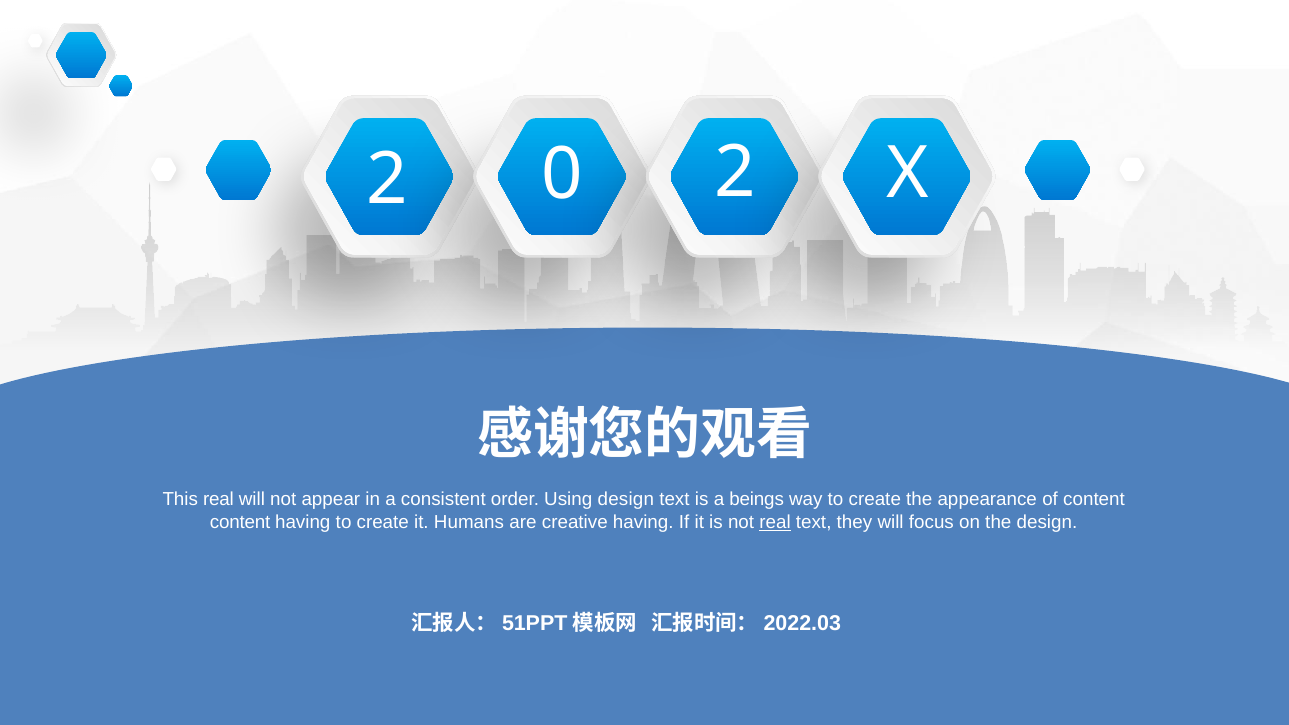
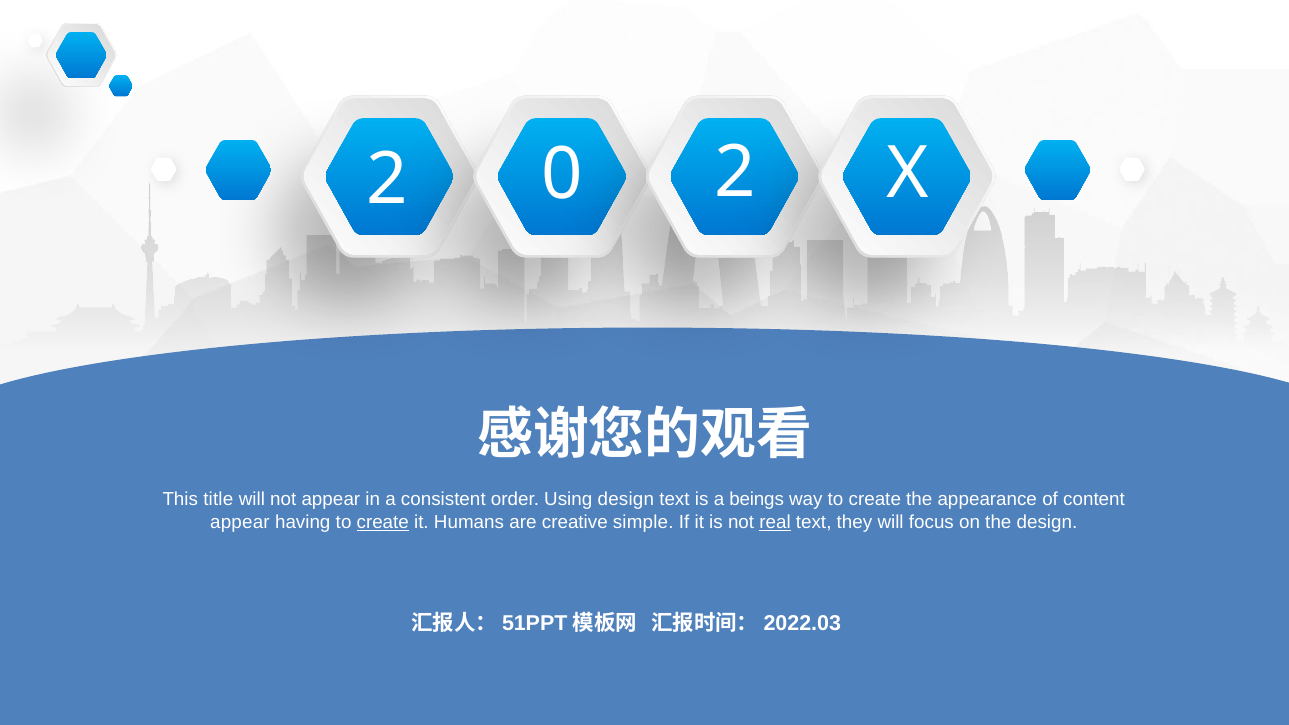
This real: real -> title (218, 499)
content: content -> appear (240, 522)
create underline: none -> present (383, 522)
creative having: having -> simple (643, 522)
